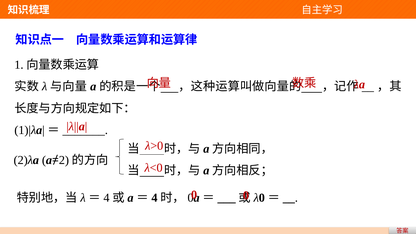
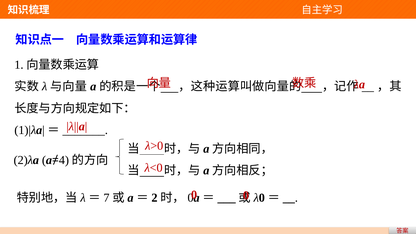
2: 2 -> 4 (64, 160)
4: 4 -> 7 (107, 198)
4: 4 -> 2 (154, 198)
